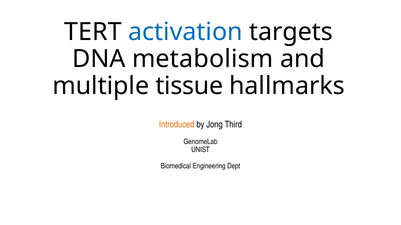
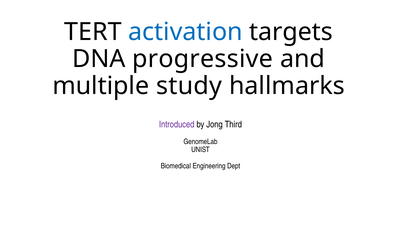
metabolism: metabolism -> progressive (203, 59)
tissue: tissue -> study (189, 86)
Introduced colour: orange -> purple (177, 125)
